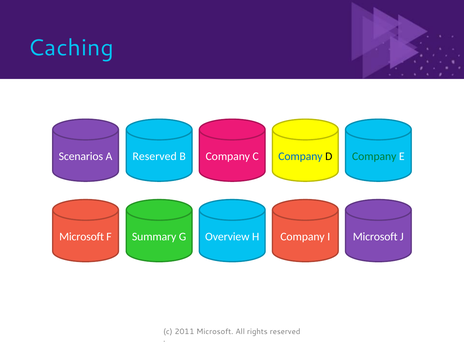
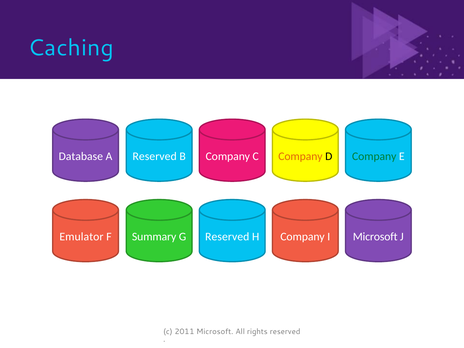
Scenarios: Scenarios -> Database (81, 156)
Company colour: blue -> orange (300, 156)
Microsoft: Microsoft -> Emulator (81, 237)
G Overview: Overview -> Reserved (227, 237)
